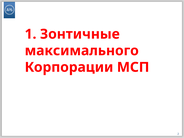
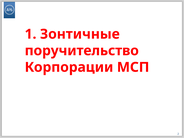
максимального: максимального -> поручительство (82, 51)
